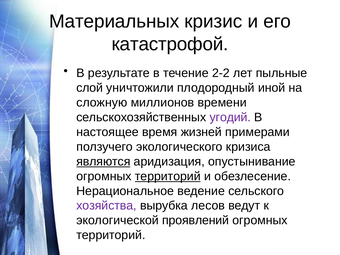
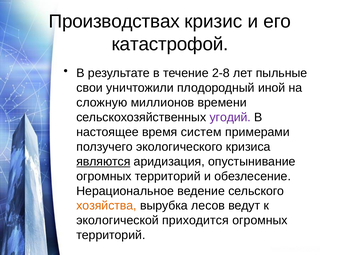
Материальных: Материальных -> Производствах (114, 21)
2-2: 2-2 -> 2-8 (221, 73)
слой: слой -> свои (90, 88)
жизней: жизней -> систем (201, 132)
территорий underline: present -> none (168, 176)
хозяйства colour: purple -> orange (107, 206)
проявлений: проявлений -> приходится (195, 220)
